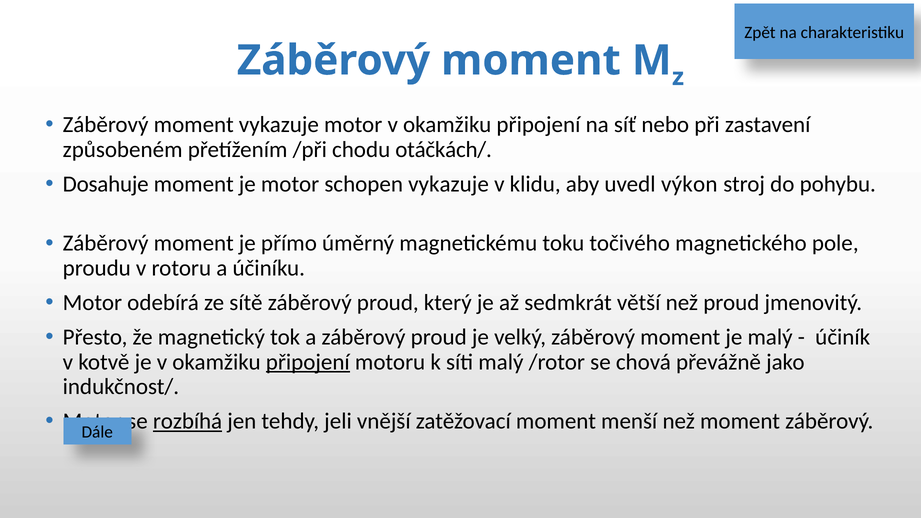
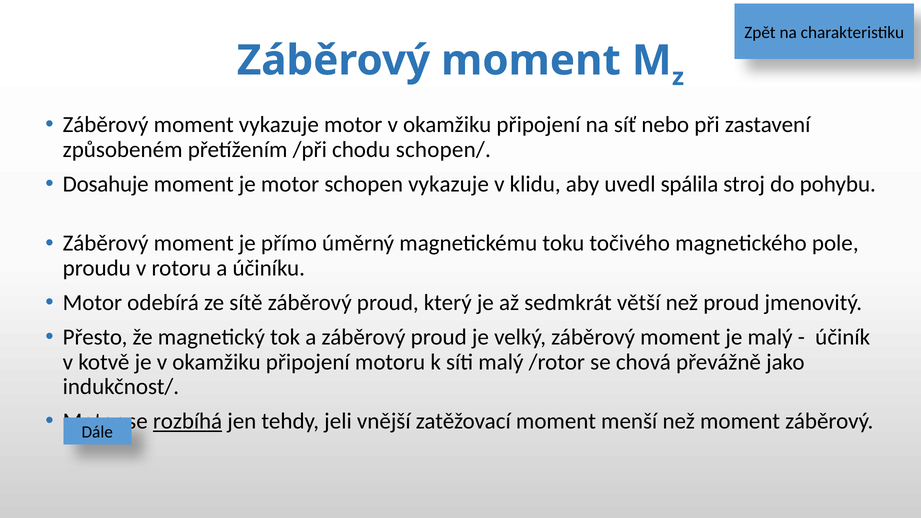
otáčkách/: otáčkách/ -> schopen/ (443, 150)
výkon: výkon -> spálila (690, 184)
připojení underline: present -> none (308, 362)
